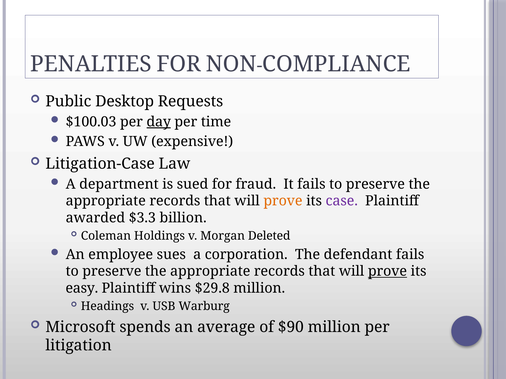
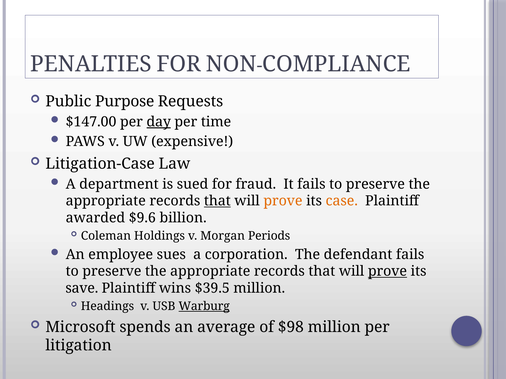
Desktop: Desktop -> Purpose (125, 101)
$100.03: $100.03 -> $147.00 (91, 122)
that underline: none -> present (217, 201)
case colour: purple -> orange (342, 201)
$3.3: $3.3 -> $9.6 (142, 218)
Deleted: Deleted -> Periods (269, 236)
easy: easy -> save (82, 289)
$29.8: $29.8 -> $39.5 (212, 289)
Warburg underline: none -> present (204, 307)
$90: $90 -> $98 (291, 327)
